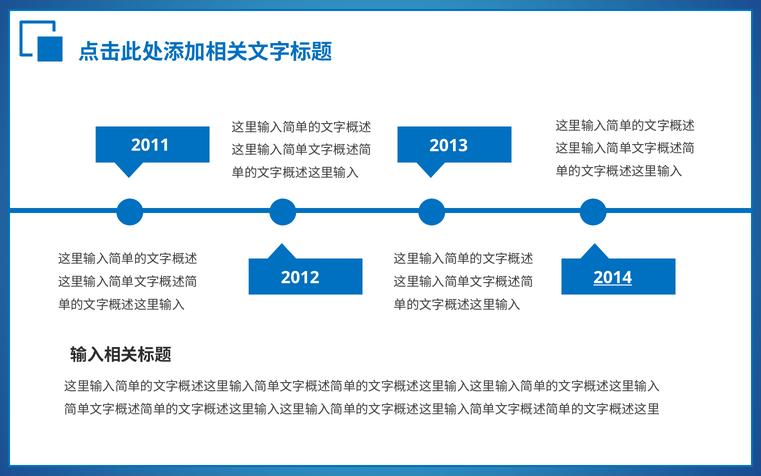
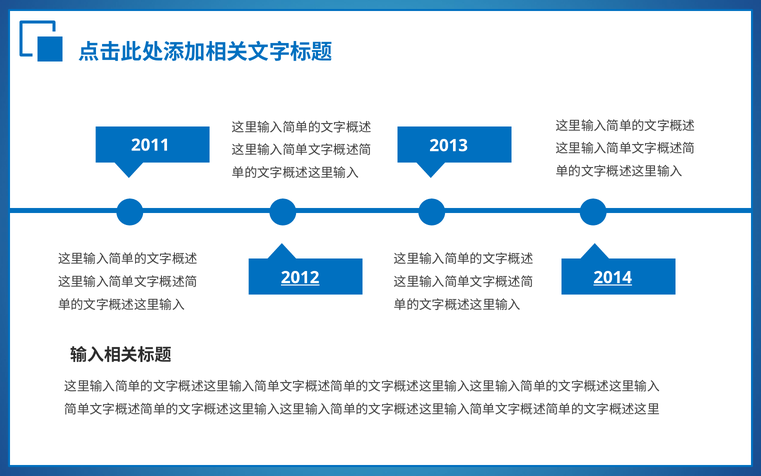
2012 underline: none -> present (300, 277)
